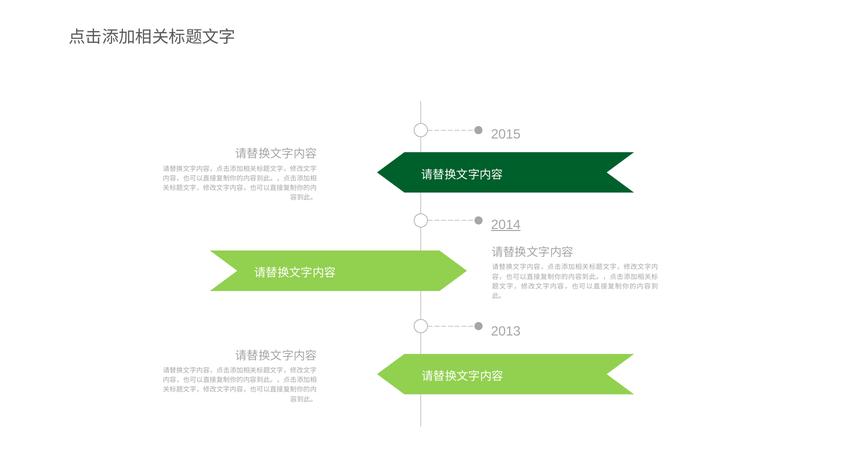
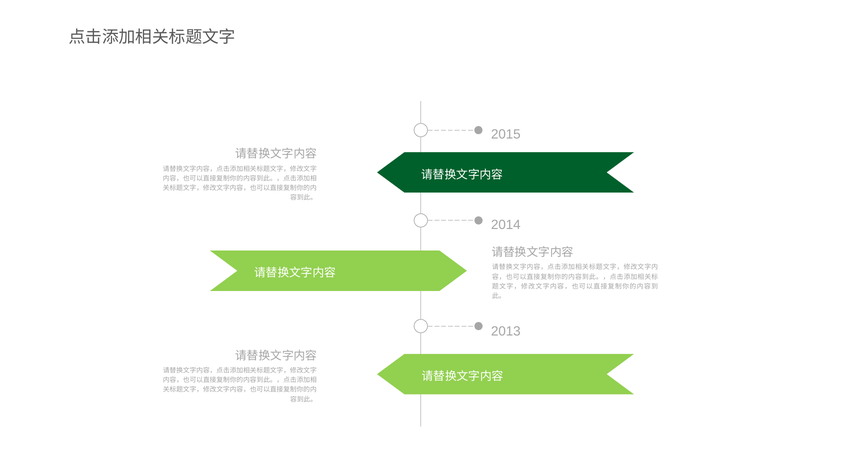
2014 underline: present -> none (506, 225)
